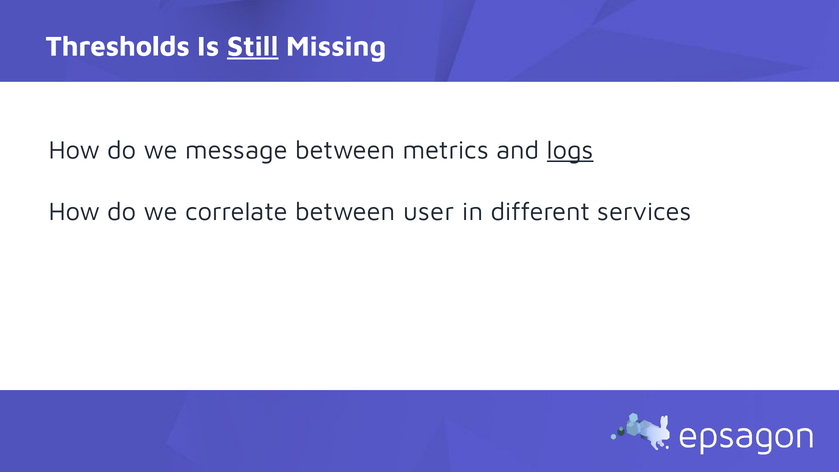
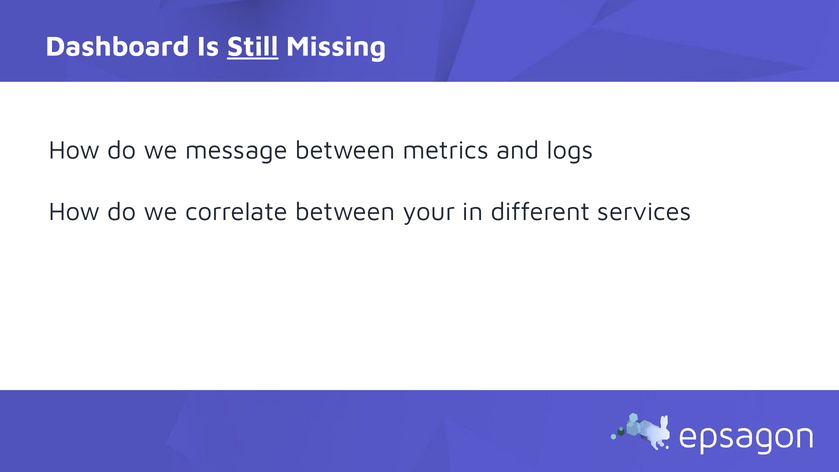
Thresholds: Thresholds -> Dashboard (117, 46)
logs underline: present -> none (570, 150)
user: user -> your (429, 212)
